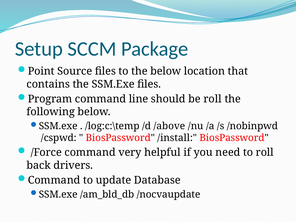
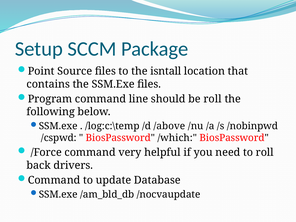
the below: below -> isntall (166, 71)
/install: /install -> /which (177, 138)
